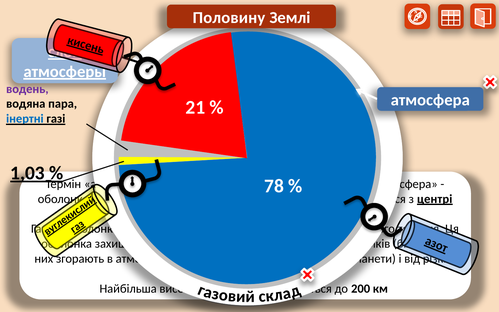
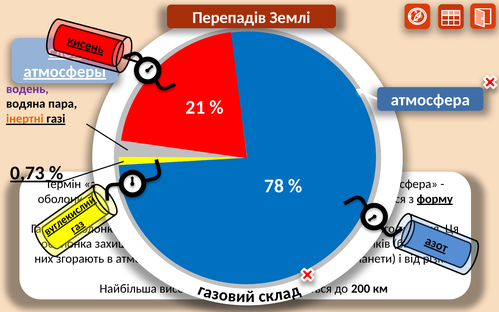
Половину: Половину -> Перепадів (229, 18)
інертні colour: blue -> orange (25, 119)
1,03: 1,03 -> 0,73 (28, 173)
центрі: центрі -> форму (435, 199)
